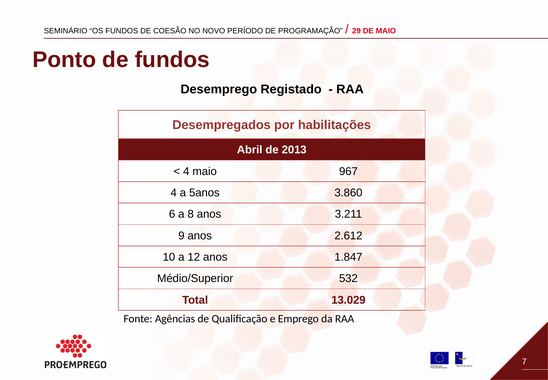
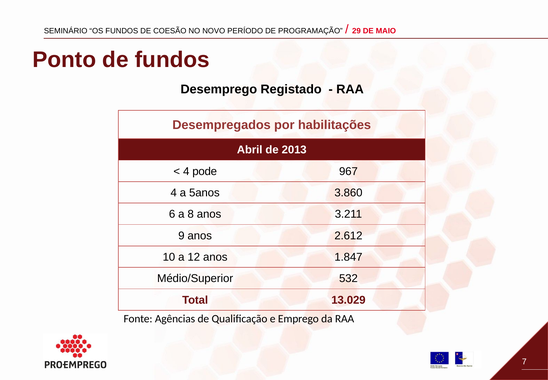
4 maio: maio -> pode (205, 171)
